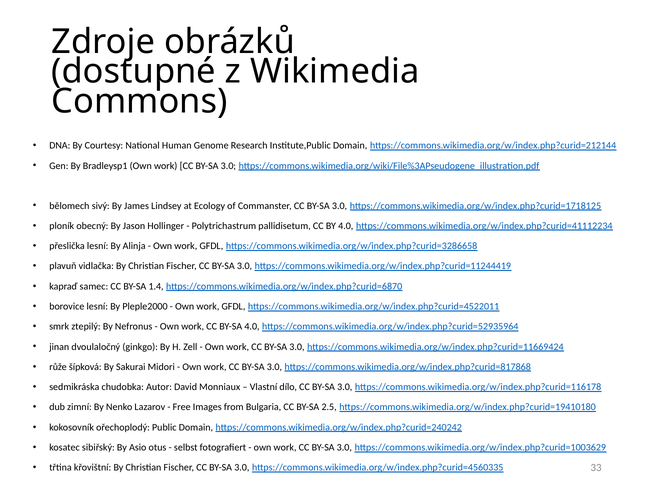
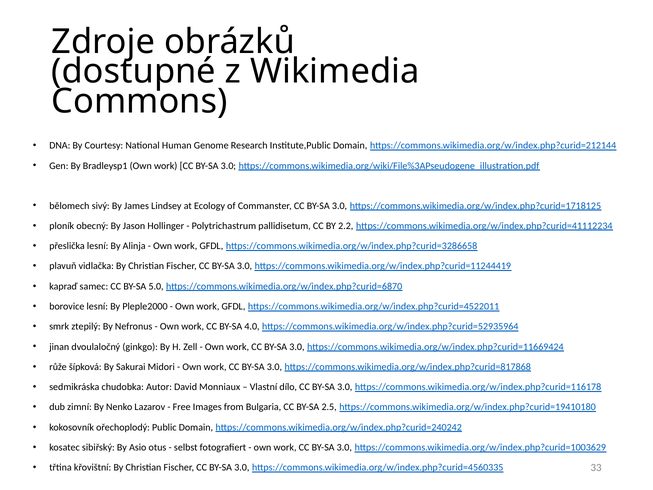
BY 4.0: 4.0 -> 2.2 (346, 226)
1.4: 1.4 -> 5.0 (156, 286)
